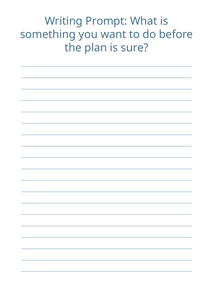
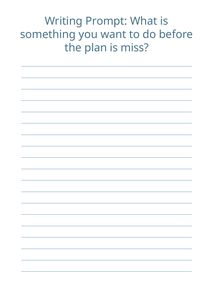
sure: sure -> miss (135, 48)
